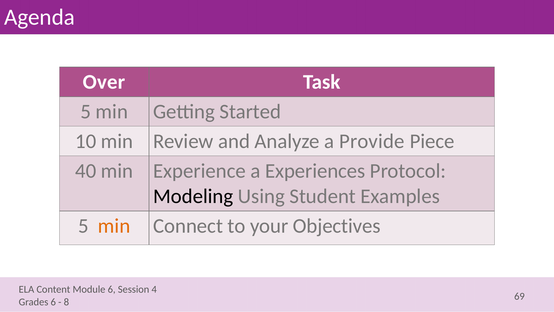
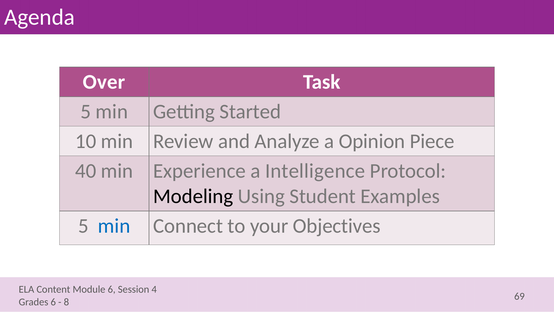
Provide: Provide -> Opinion (372, 141)
Experiences: Experiences -> Intelligence (315, 171)
min colour: orange -> blue (114, 226)
